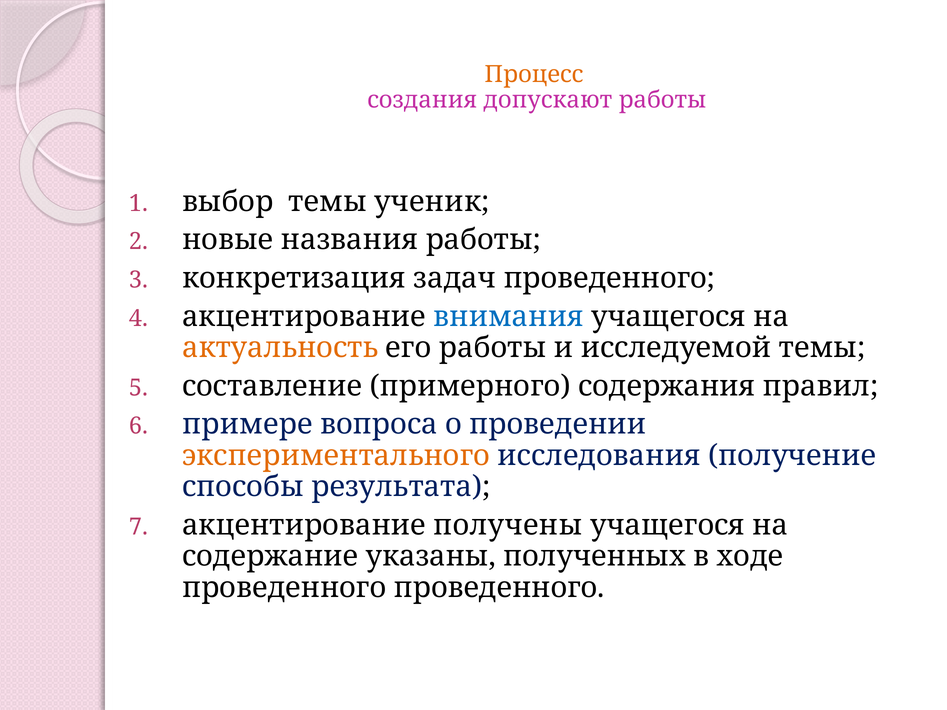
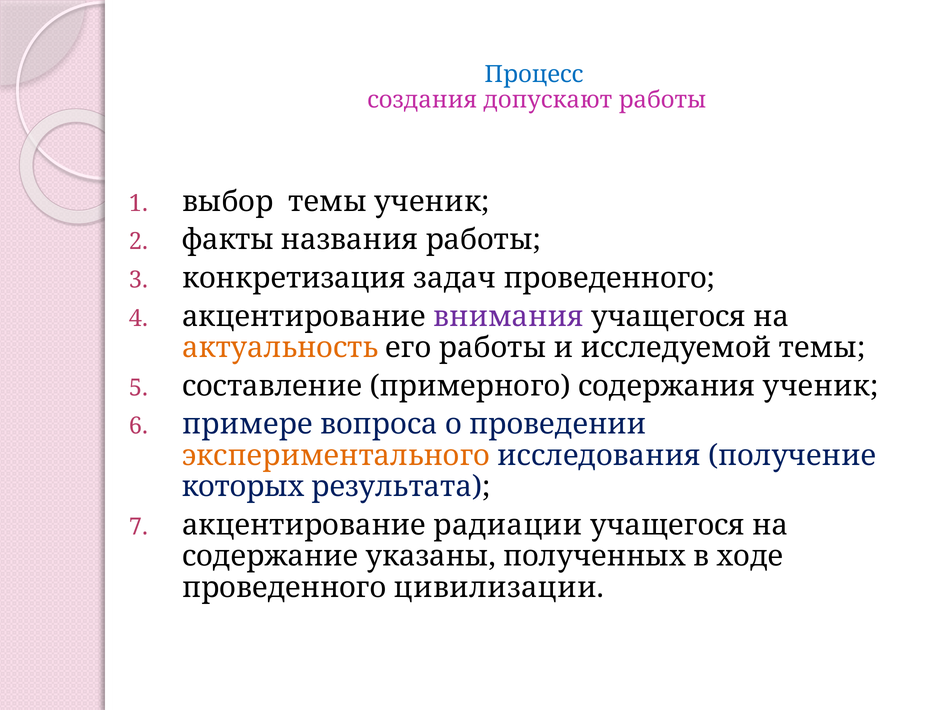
Процесс colour: orange -> blue (534, 75)
новые: новые -> факты (228, 240)
внимания colour: blue -> purple (509, 317)
содержания правил: правил -> ученик (821, 386)
способы: способы -> которых (243, 487)
получены: получены -> радиации (508, 525)
проведенного проведенного: проведенного -> цивилизации (499, 588)
